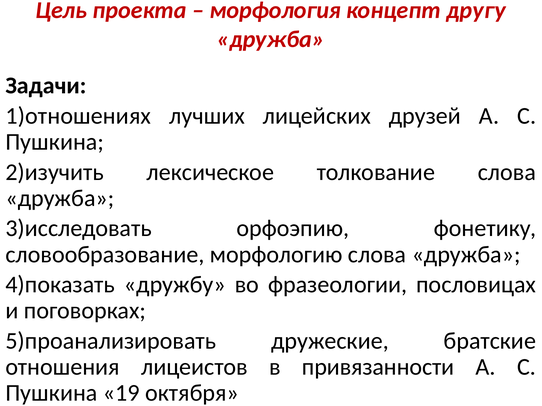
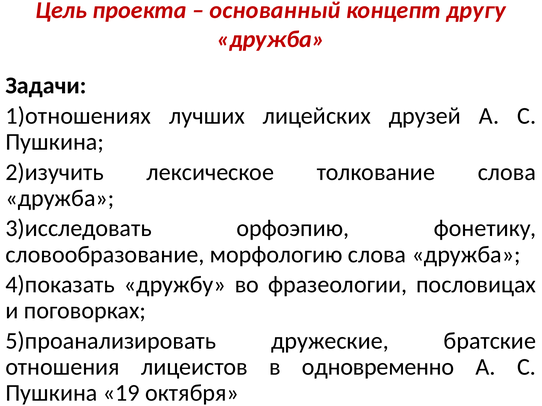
морфология: морфология -> основанный (275, 10)
привязанности: привязанности -> одновременно (378, 368)
